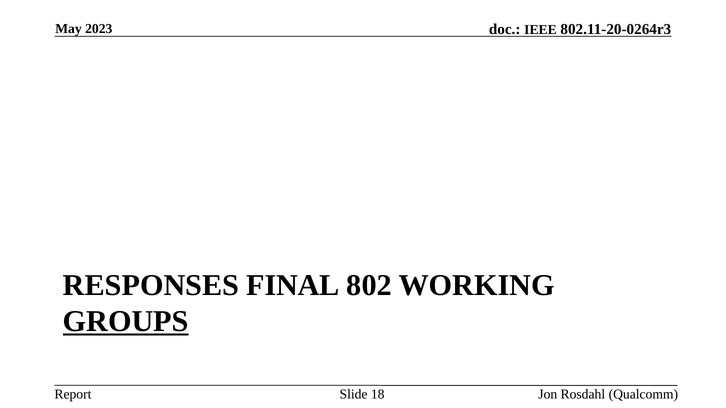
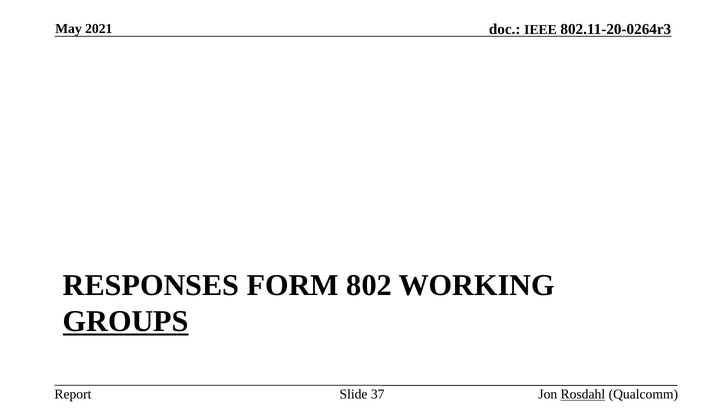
2023: 2023 -> 2021 (99, 29)
FINAL: FINAL -> FORM (293, 285)
18: 18 -> 37 (378, 395)
Rosdahl underline: none -> present (583, 395)
